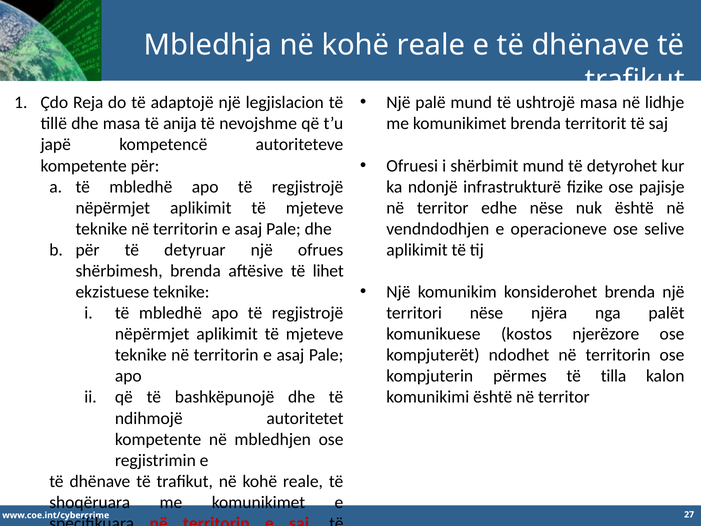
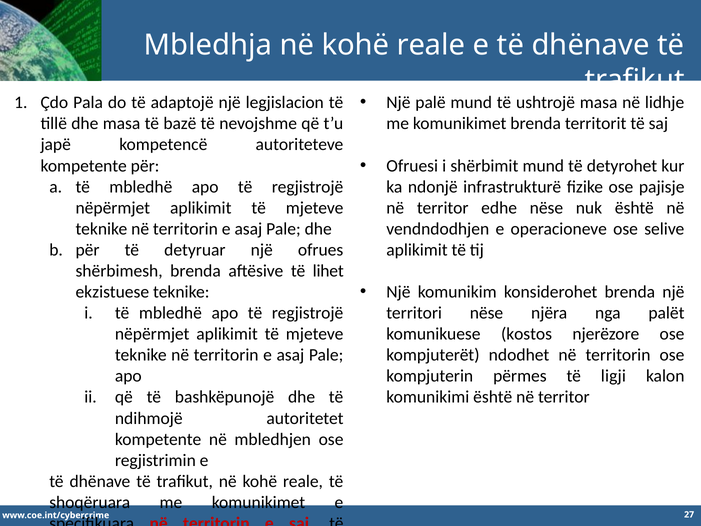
Reja: Reja -> Pala (88, 103)
anija: anija -> bazë (180, 124)
tilla: tilla -> ligji (613, 376)
